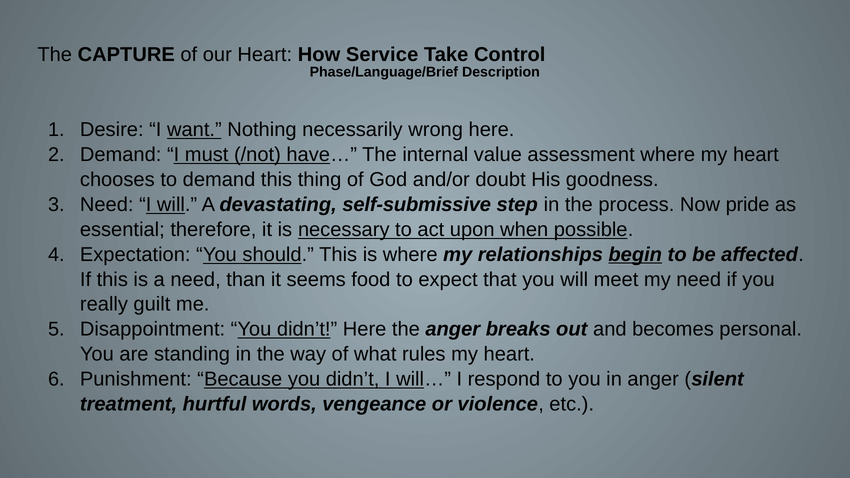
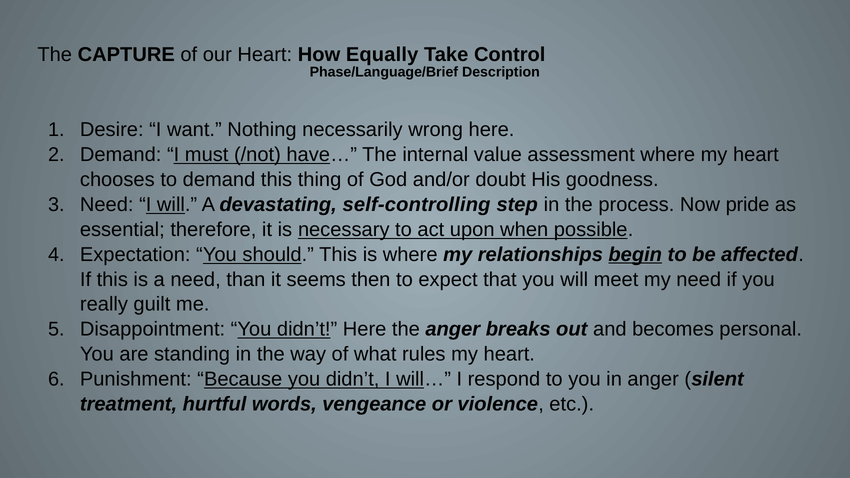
Service: Service -> Equally (382, 54)
want underline: present -> none (194, 130)
self-submissive: self-submissive -> self-controlling (417, 205)
food: food -> then (371, 279)
